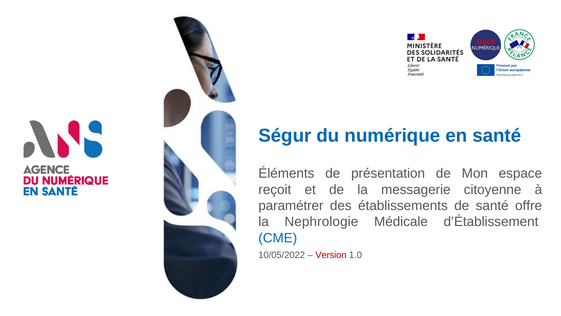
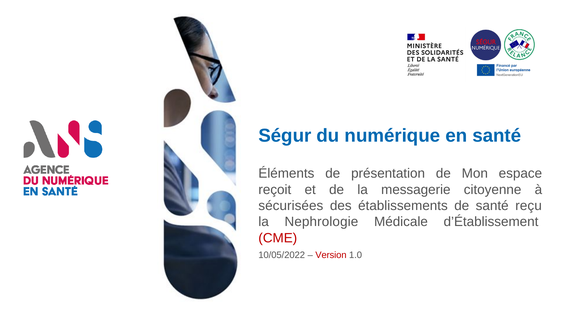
paramétrer: paramétrer -> sécurisées (291, 205)
offre: offre -> reçu (529, 205)
CME colour: blue -> red (278, 238)
